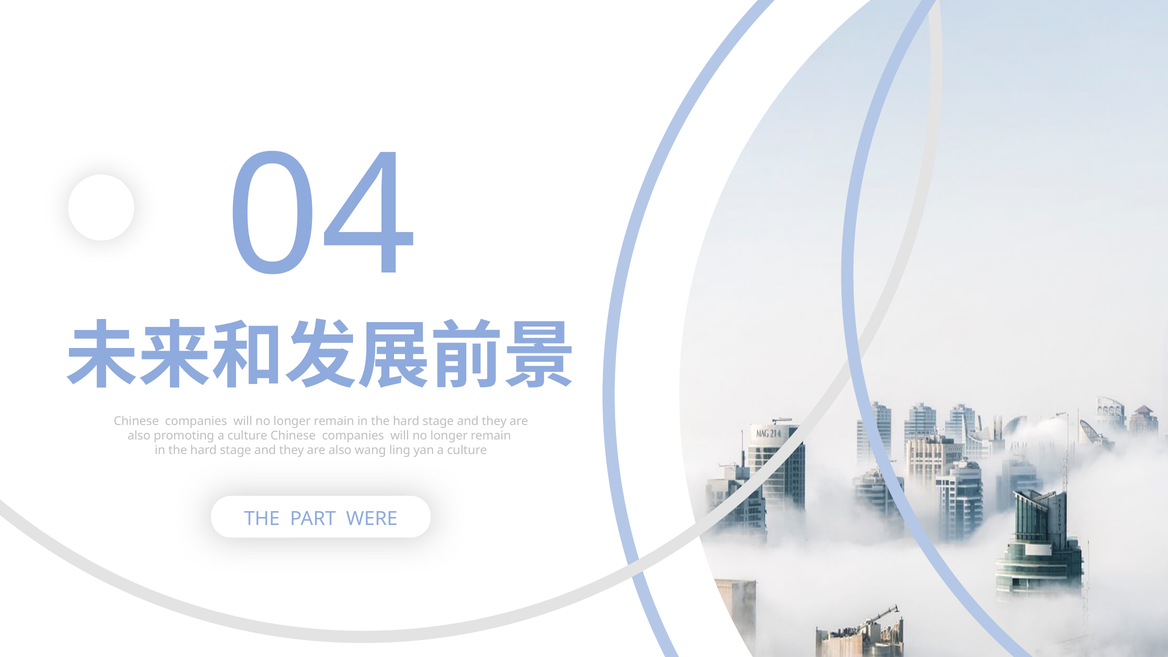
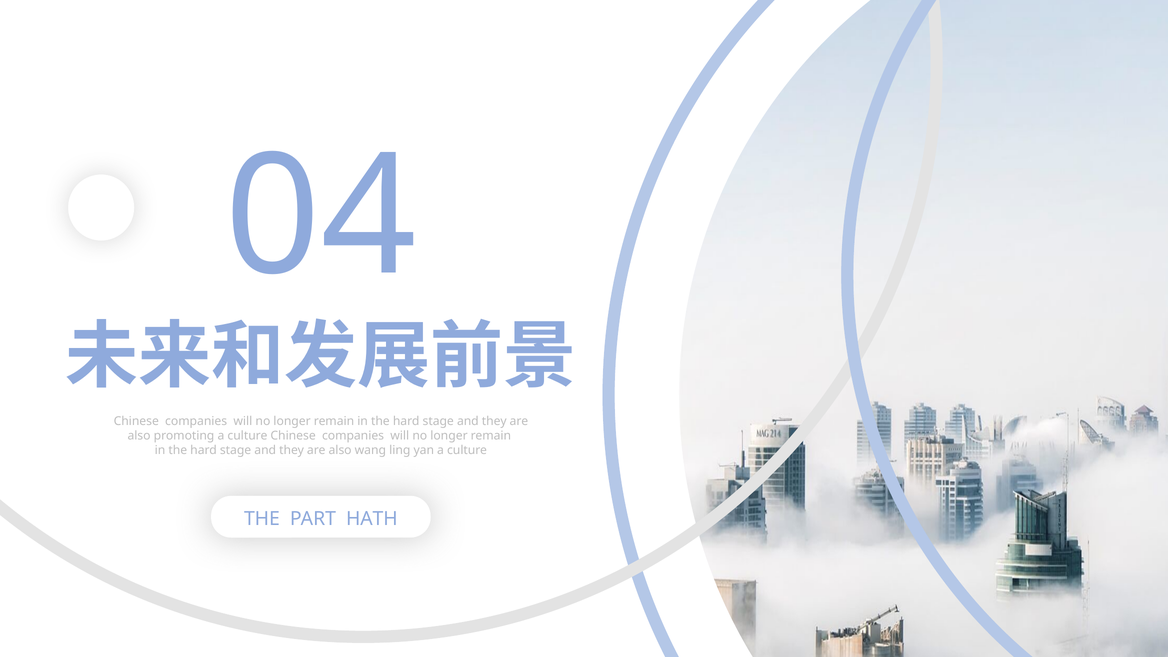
WERE: WERE -> HATH (372, 519)
